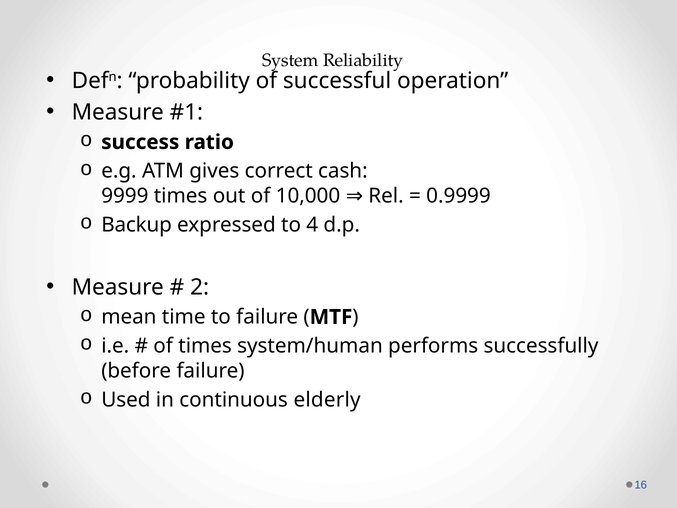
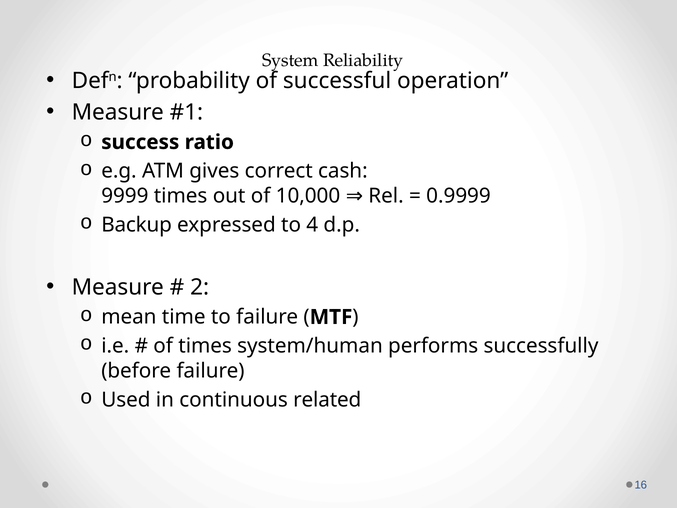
elderly: elderly -> related (327, 400)
